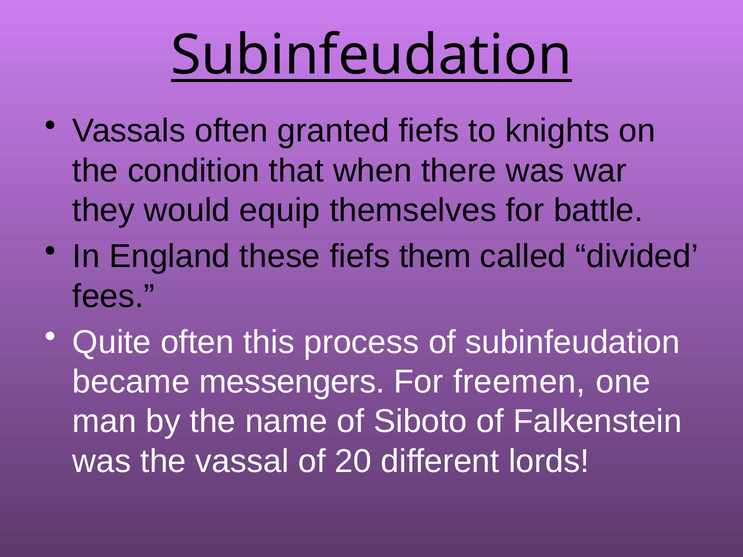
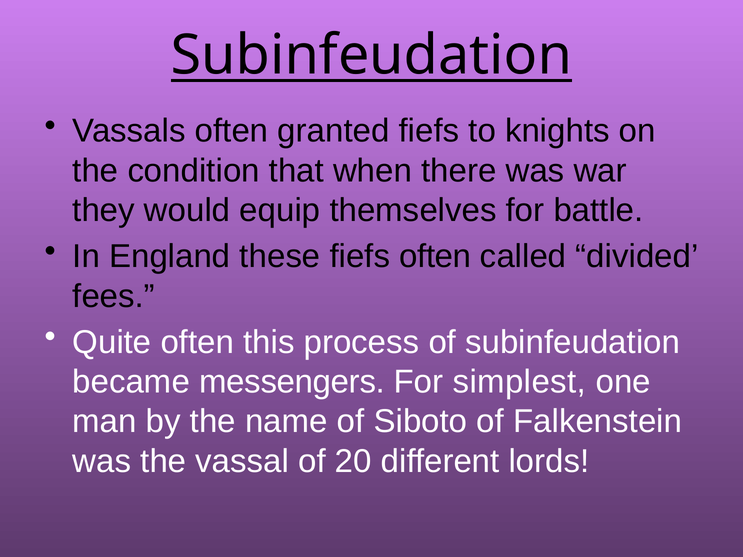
fiefs them: them -> often (435, 257)
freemen: freemen -> simplest (519, 382)
